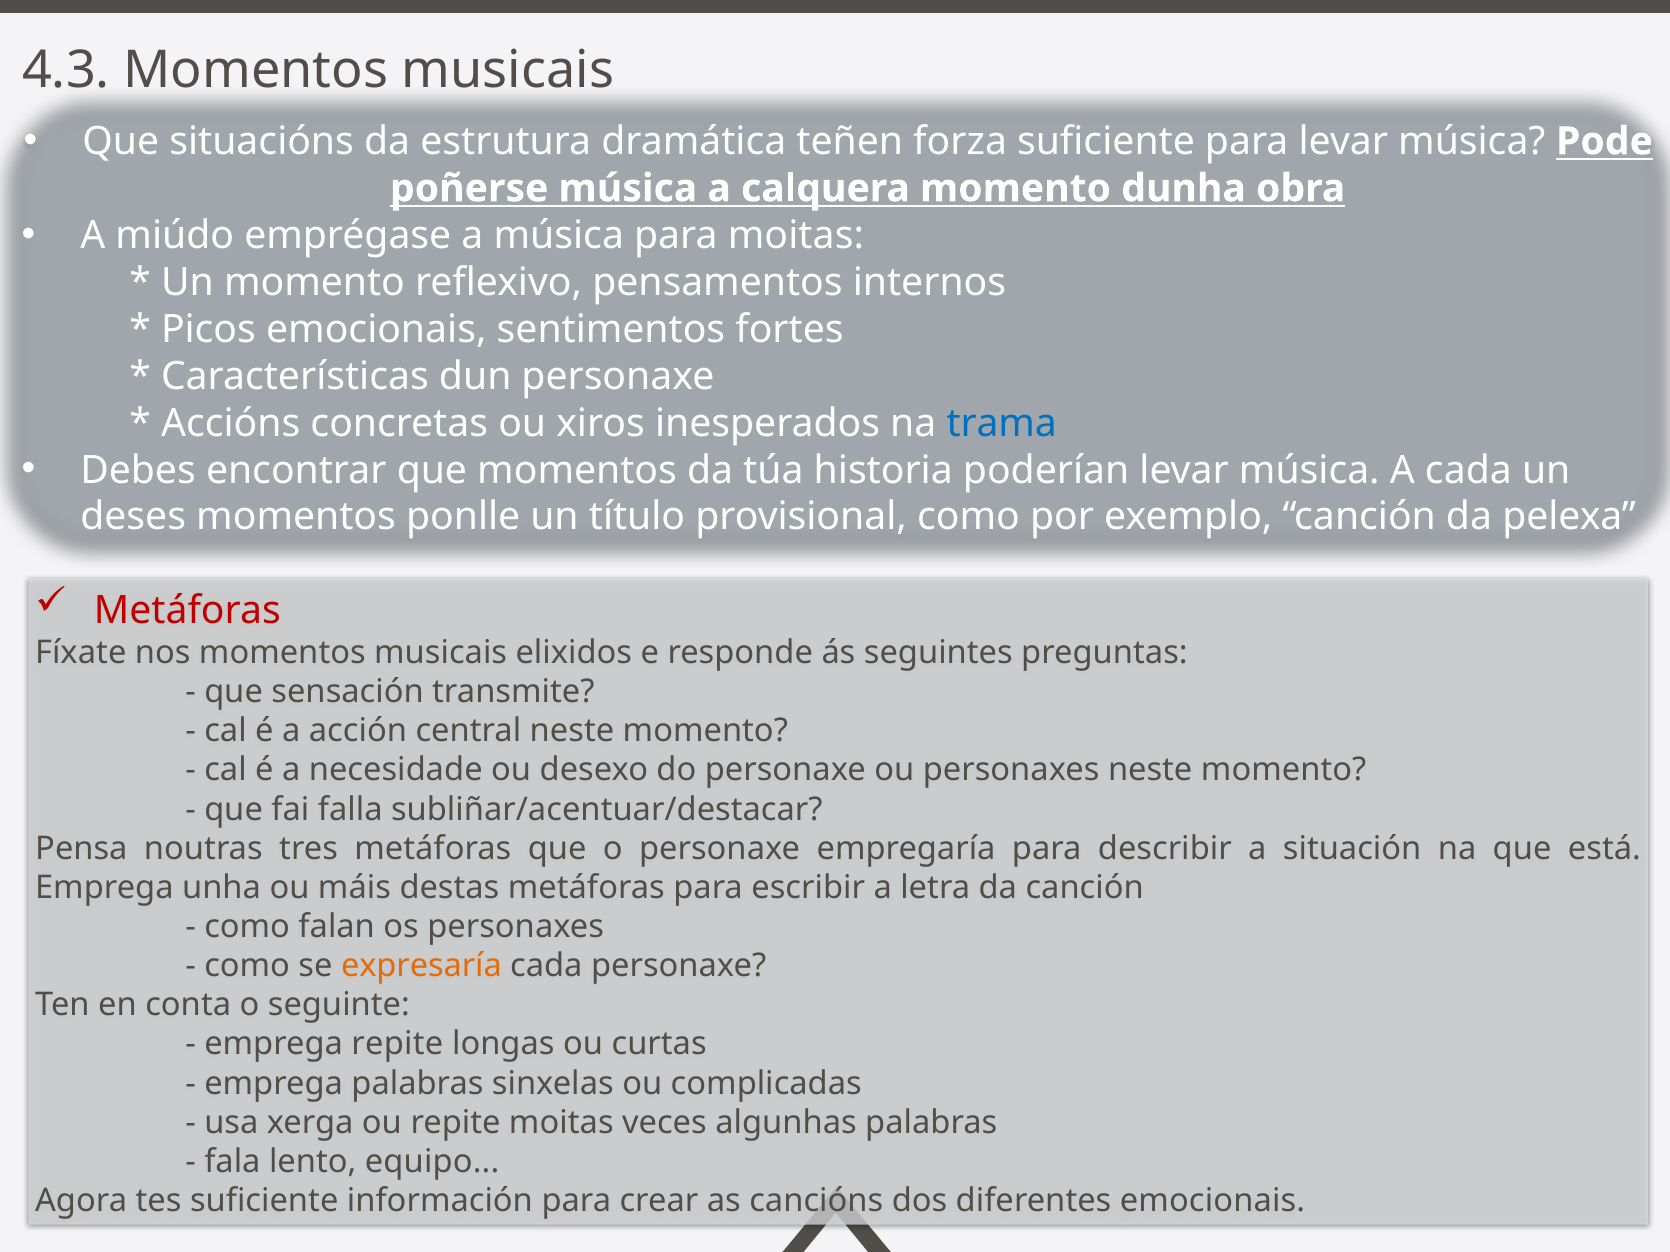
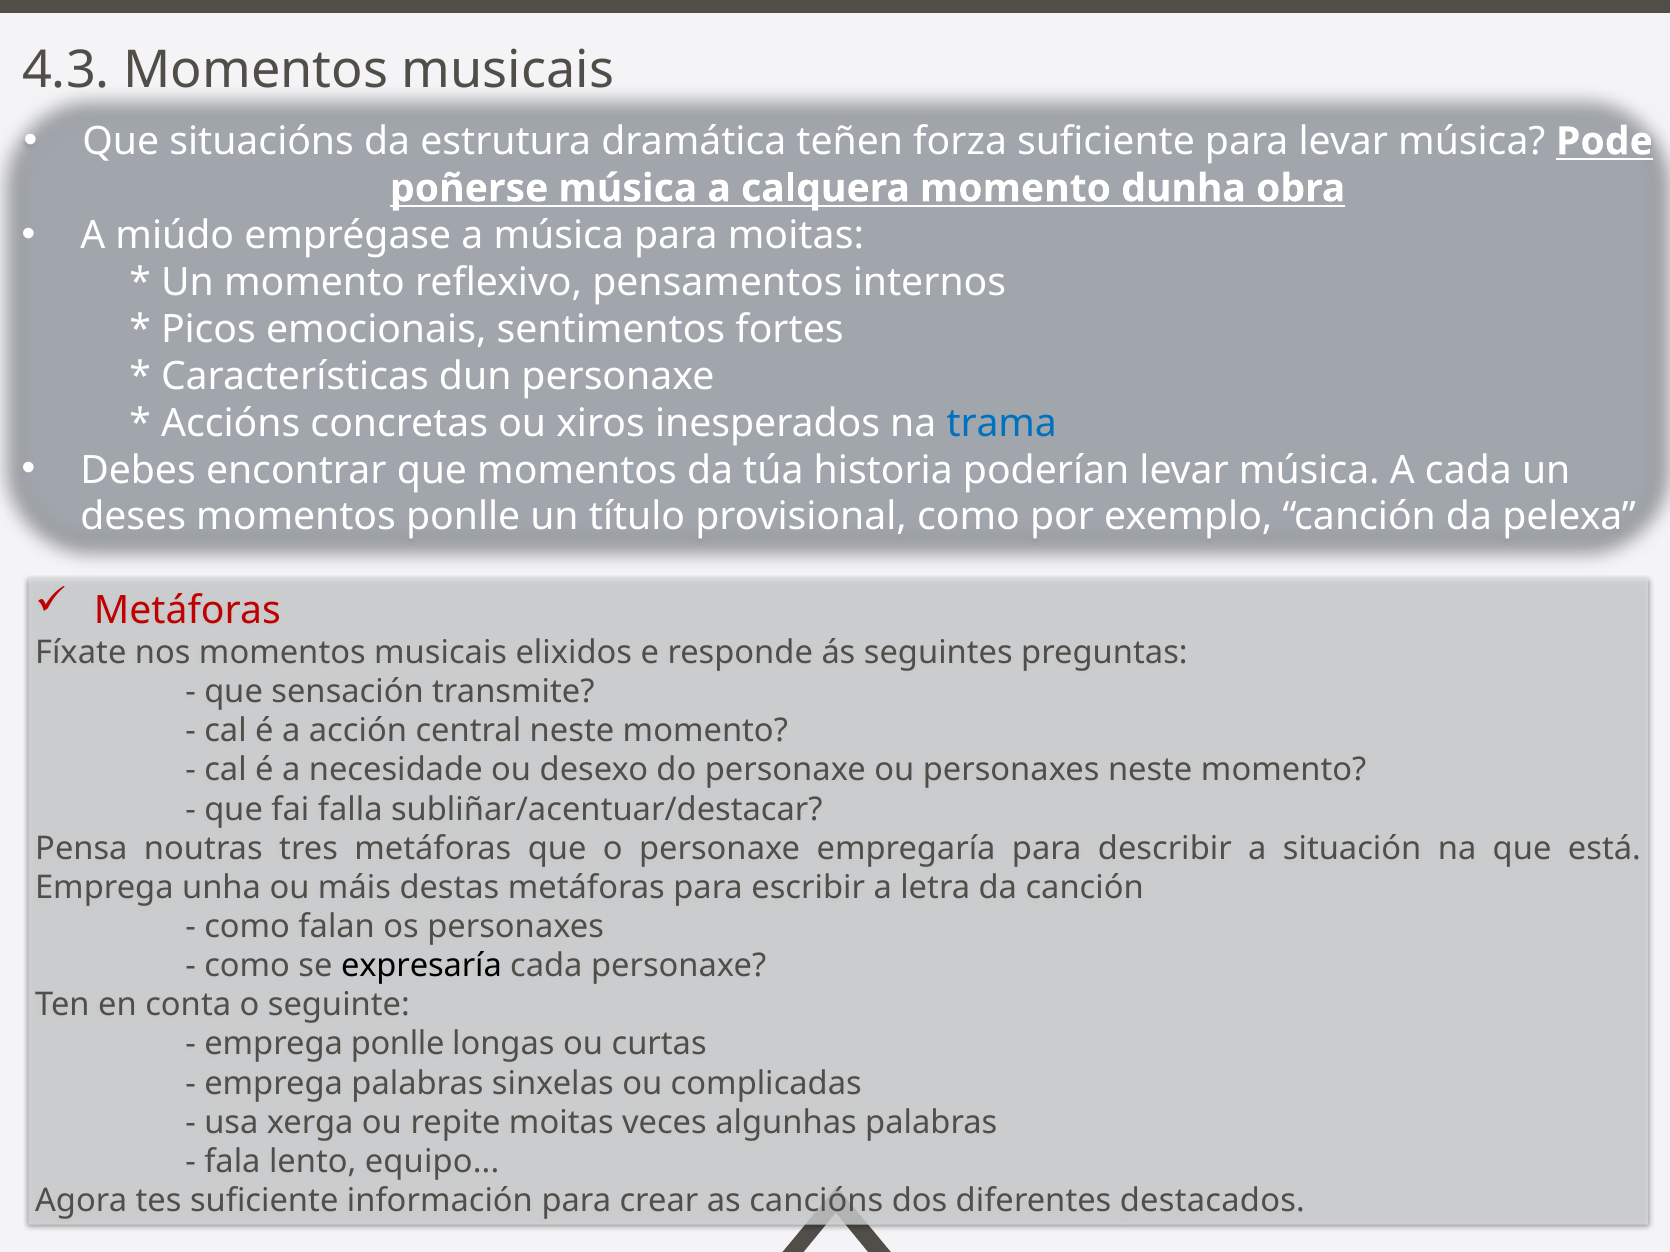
expresaría colour: orange -> black (421, 966)
emprega repite: repite -> ponlle (398, 1045)
diferentes emocionais: emocionais -> destacados (1212, 1201)
